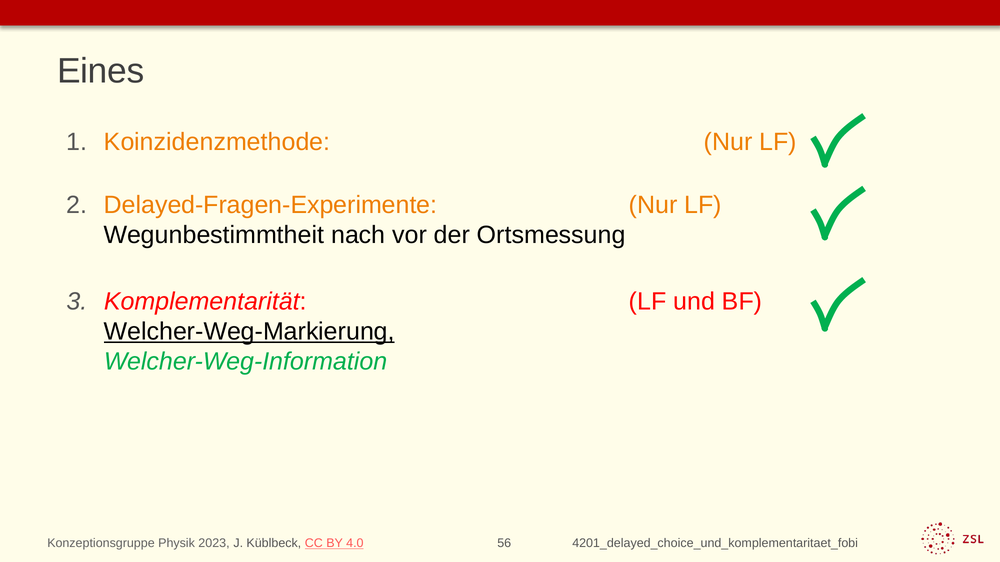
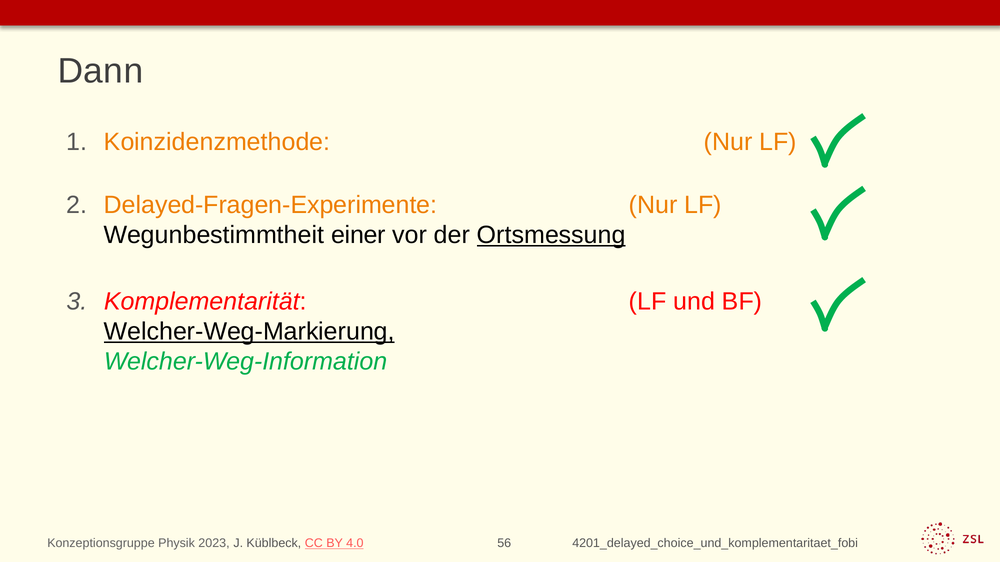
Eines: Eines -> Dann (100, 71)
nach: nach -> einer (358, 235)
Ortsmessung underline: none -> present (551, 235)
